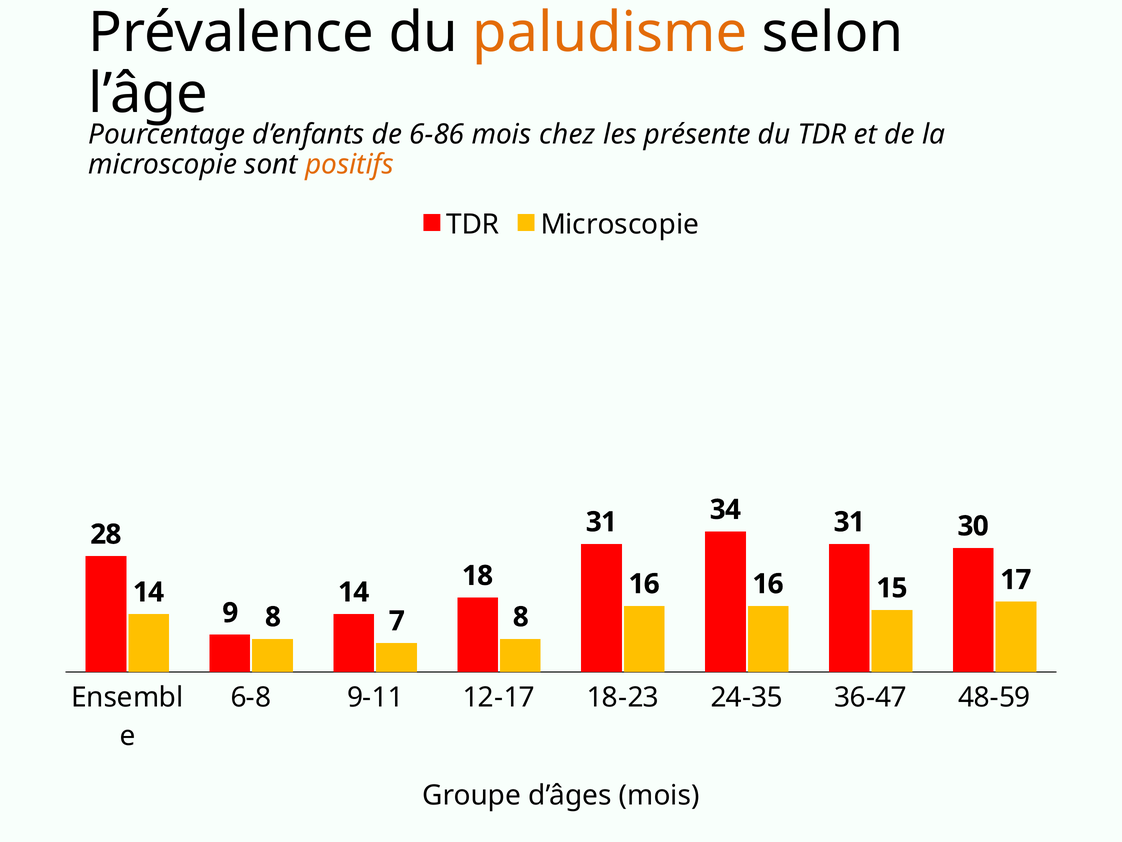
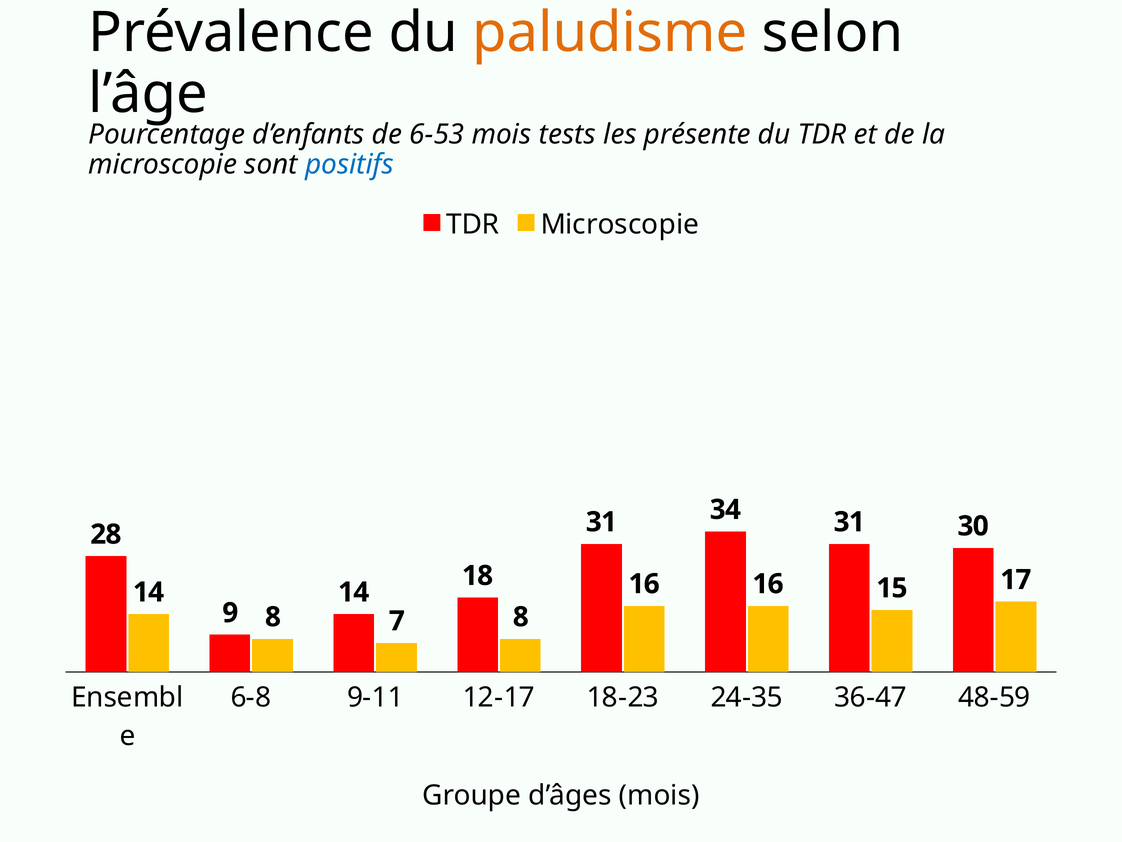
6-86: 6-86 -> 6-53 (437, 134)
chez: chez -> tests (567, 134)
positifs colour: orange -> blue (350, 165)
